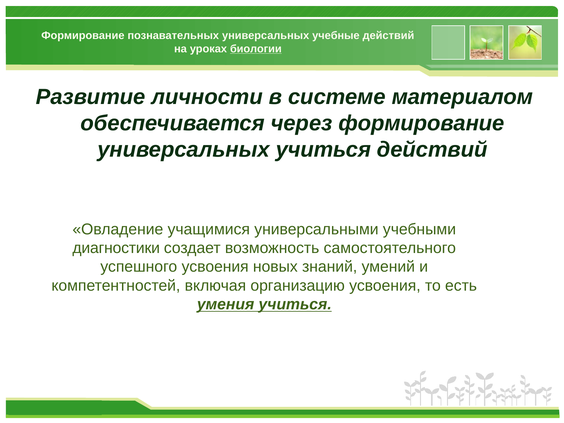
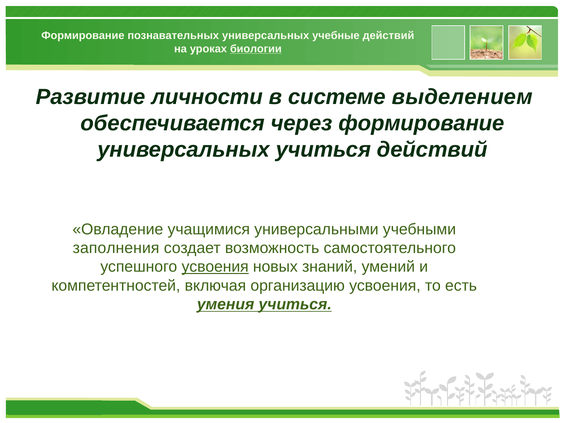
материалом: материалом -> выделением (462, 97)
диагностики: диагностики -> заполнения (116, 248)
усвоения underline: none -> present (215, 267)
